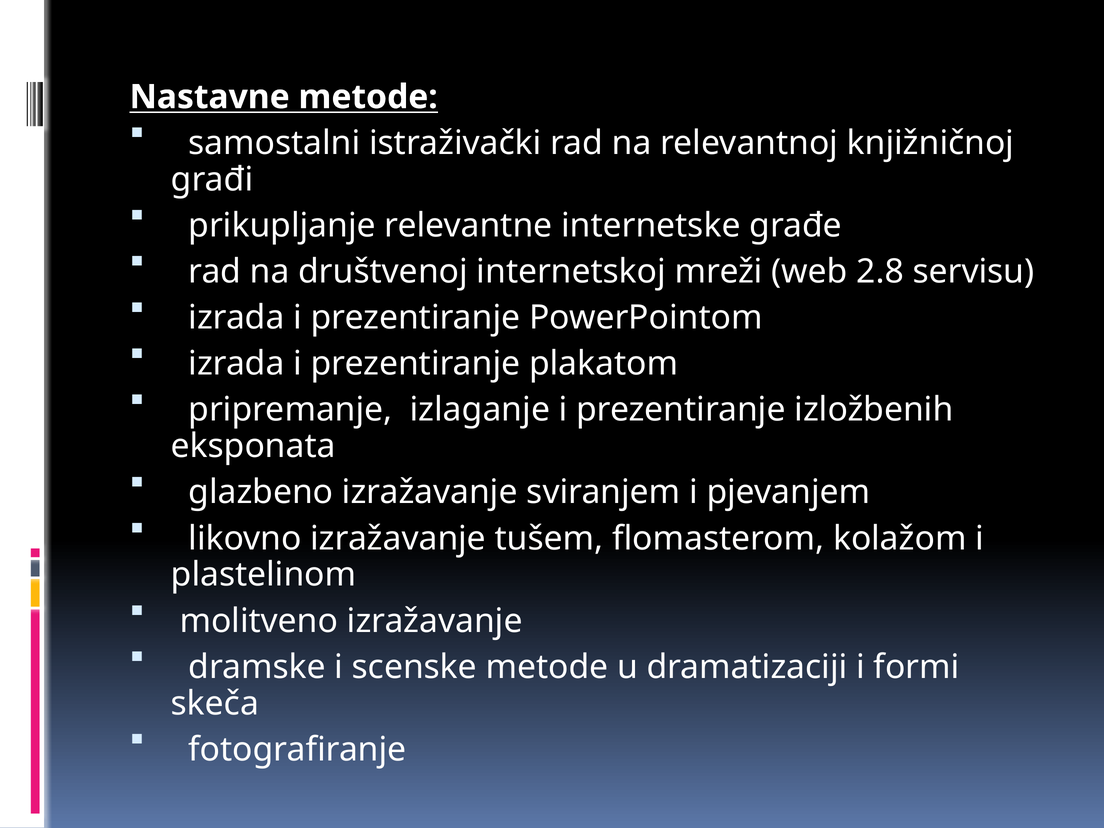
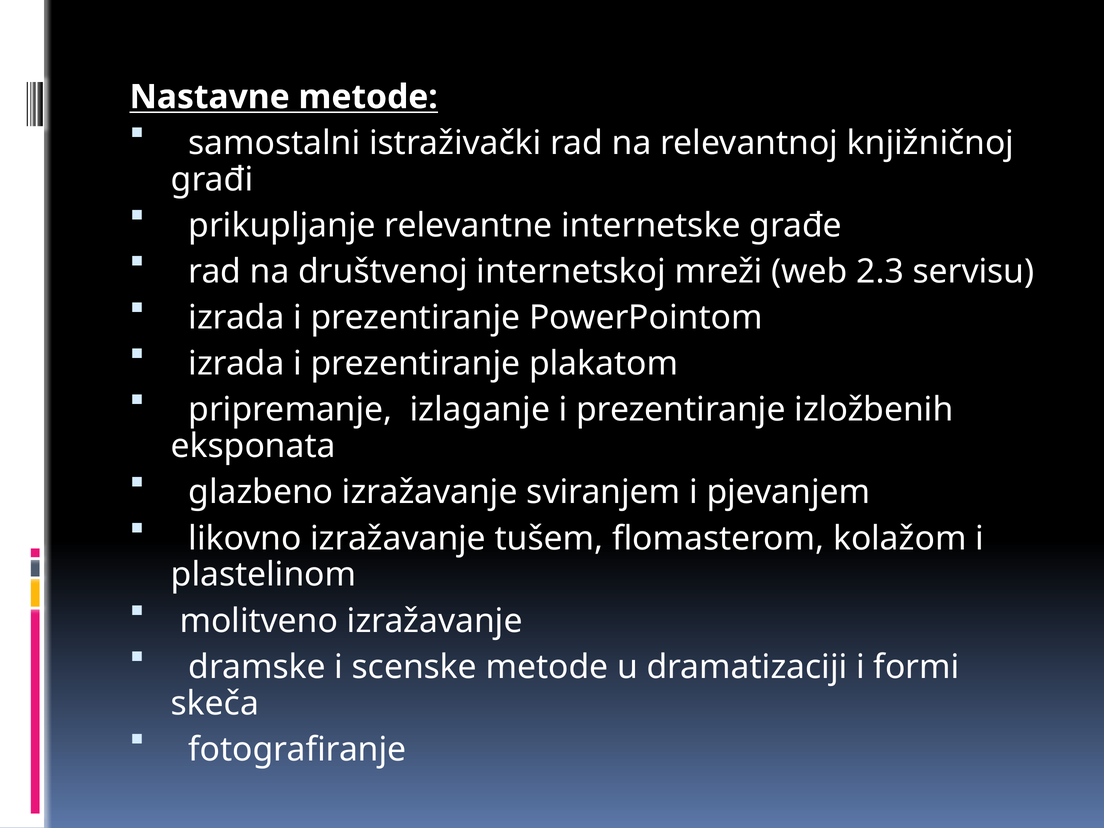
2.8: 2.8 -> 2.3 (880, 272)
